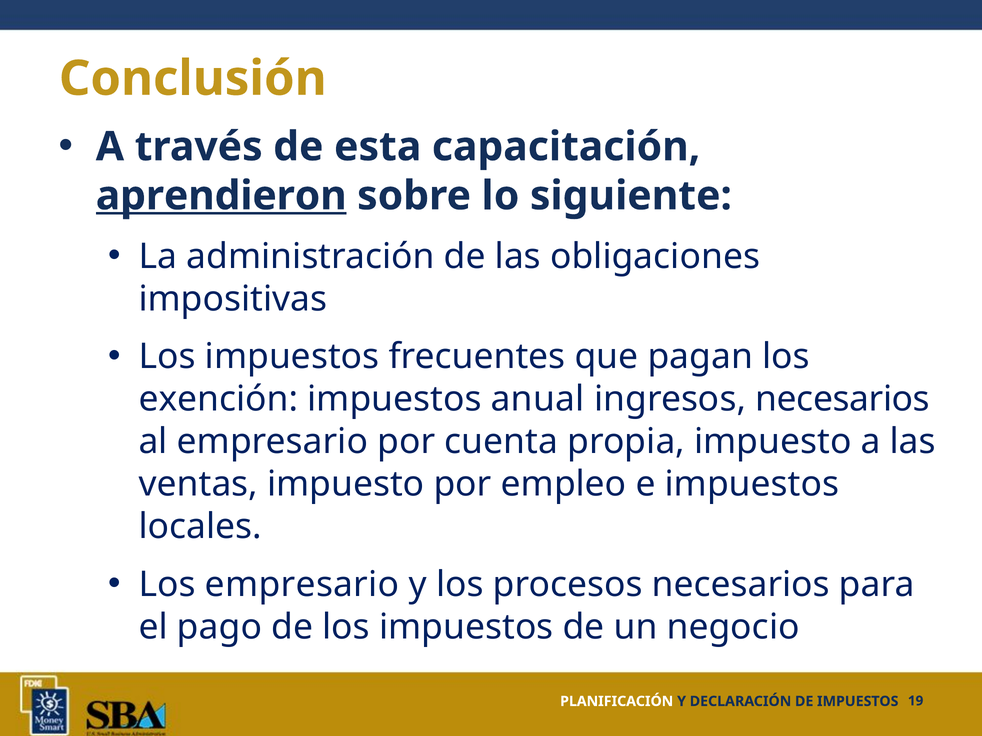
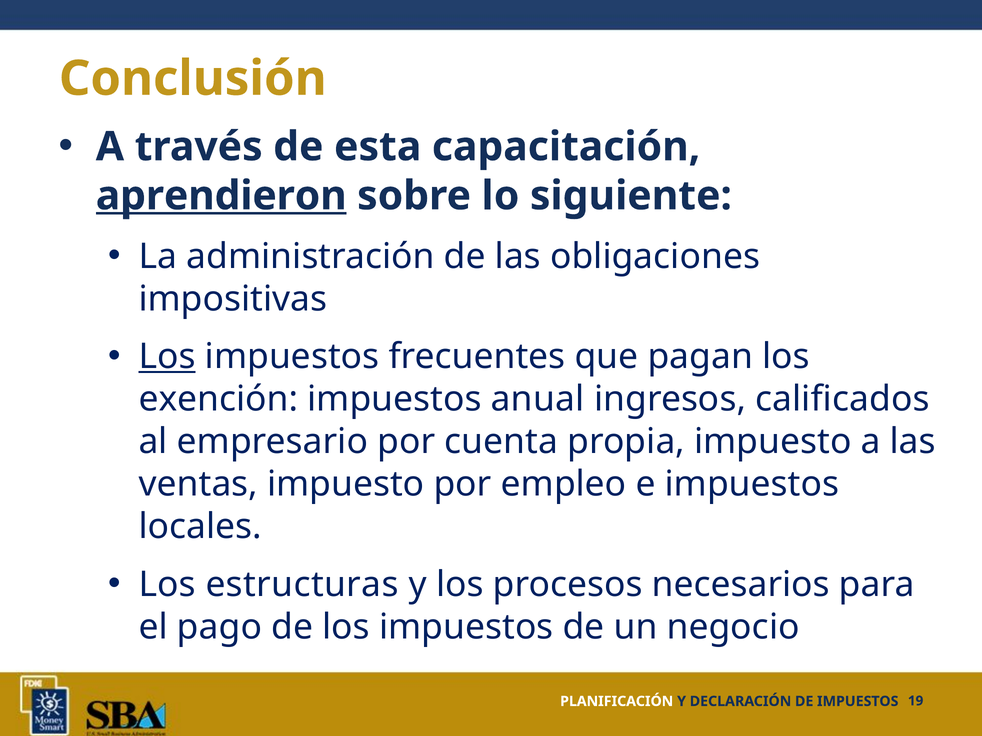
Los underline: none -> present (167, 357)
ingresos necesarios: necesarios -> calificados (842, 400)
Los empresario: empresario -> estructuras (302, 585)
